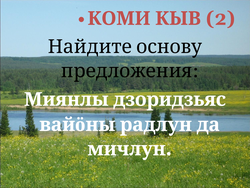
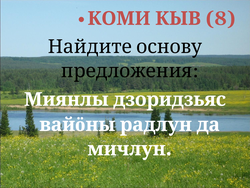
2: 2 -> 8 (221, 19)
